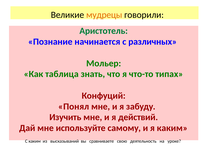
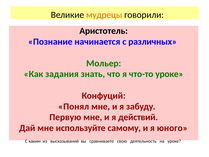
Аристотель colour: green -> black (104, 31)
таблица: таблица -> задания (62, 74)
что-то типах: типах -> уроке (169, 74)
Изучить: Изучить -> Первую (65, 117)
я каким: каким -> юного (172, 128)
